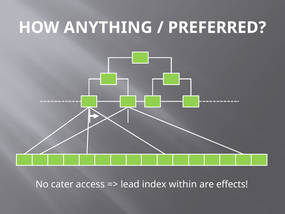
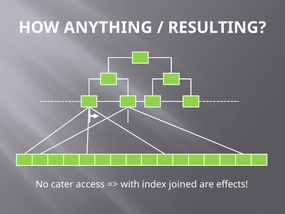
PREFERRED: PREFERRED -> RESULTING (217, 28)
lead: lead -> with (130, 184)
within: within -> joined (183, 184)
